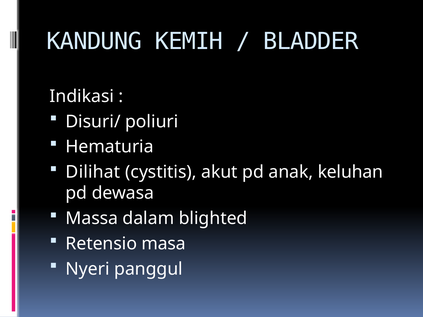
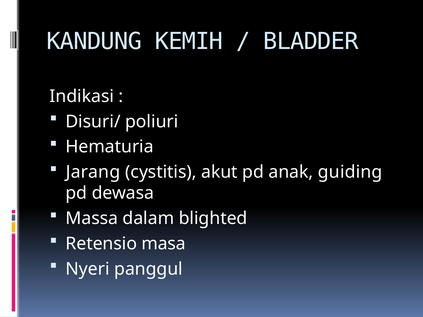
Dilihat: Dilihat -> Jarang (93, 172)
keluhan: keluhan -> guiding (350, 172)
